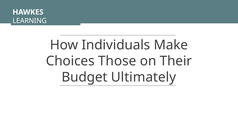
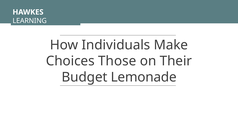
Ultimately: Ultimately -> Lemonade (144, 77)
